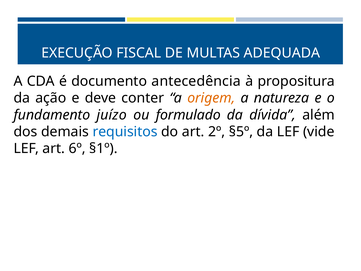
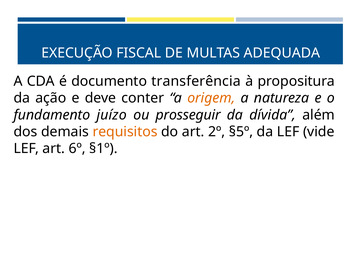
antecedência: antecedência -> transferência (196, 81)
formulado: formulado -> prosseguir (188, 115)
requisitos colour: blue -> orange (125, 132)
